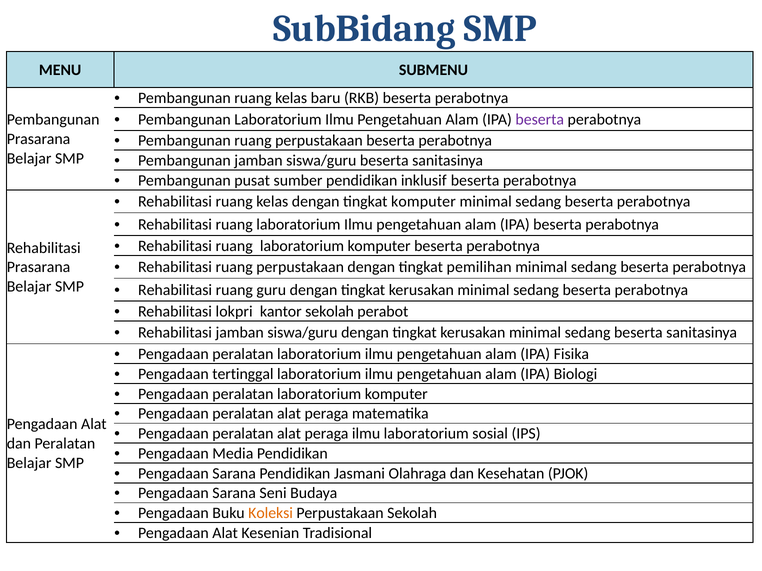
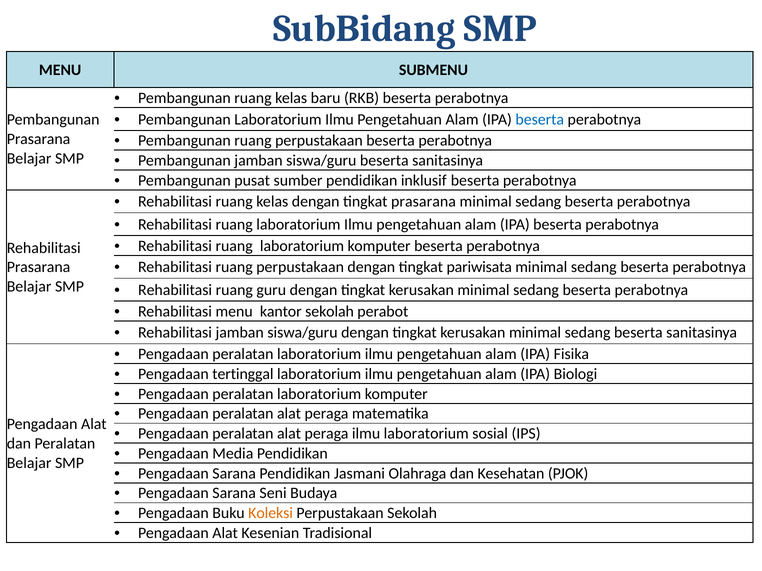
beserta colour: purple -> blue (540, 119)
tingkat komputer: komputer -> prasarana (423, 202)
pemilihan: pemilihan -> pariwisata (479, 267)
Rehabilitasi lokpri: lokpri -> menu (234, 312)
